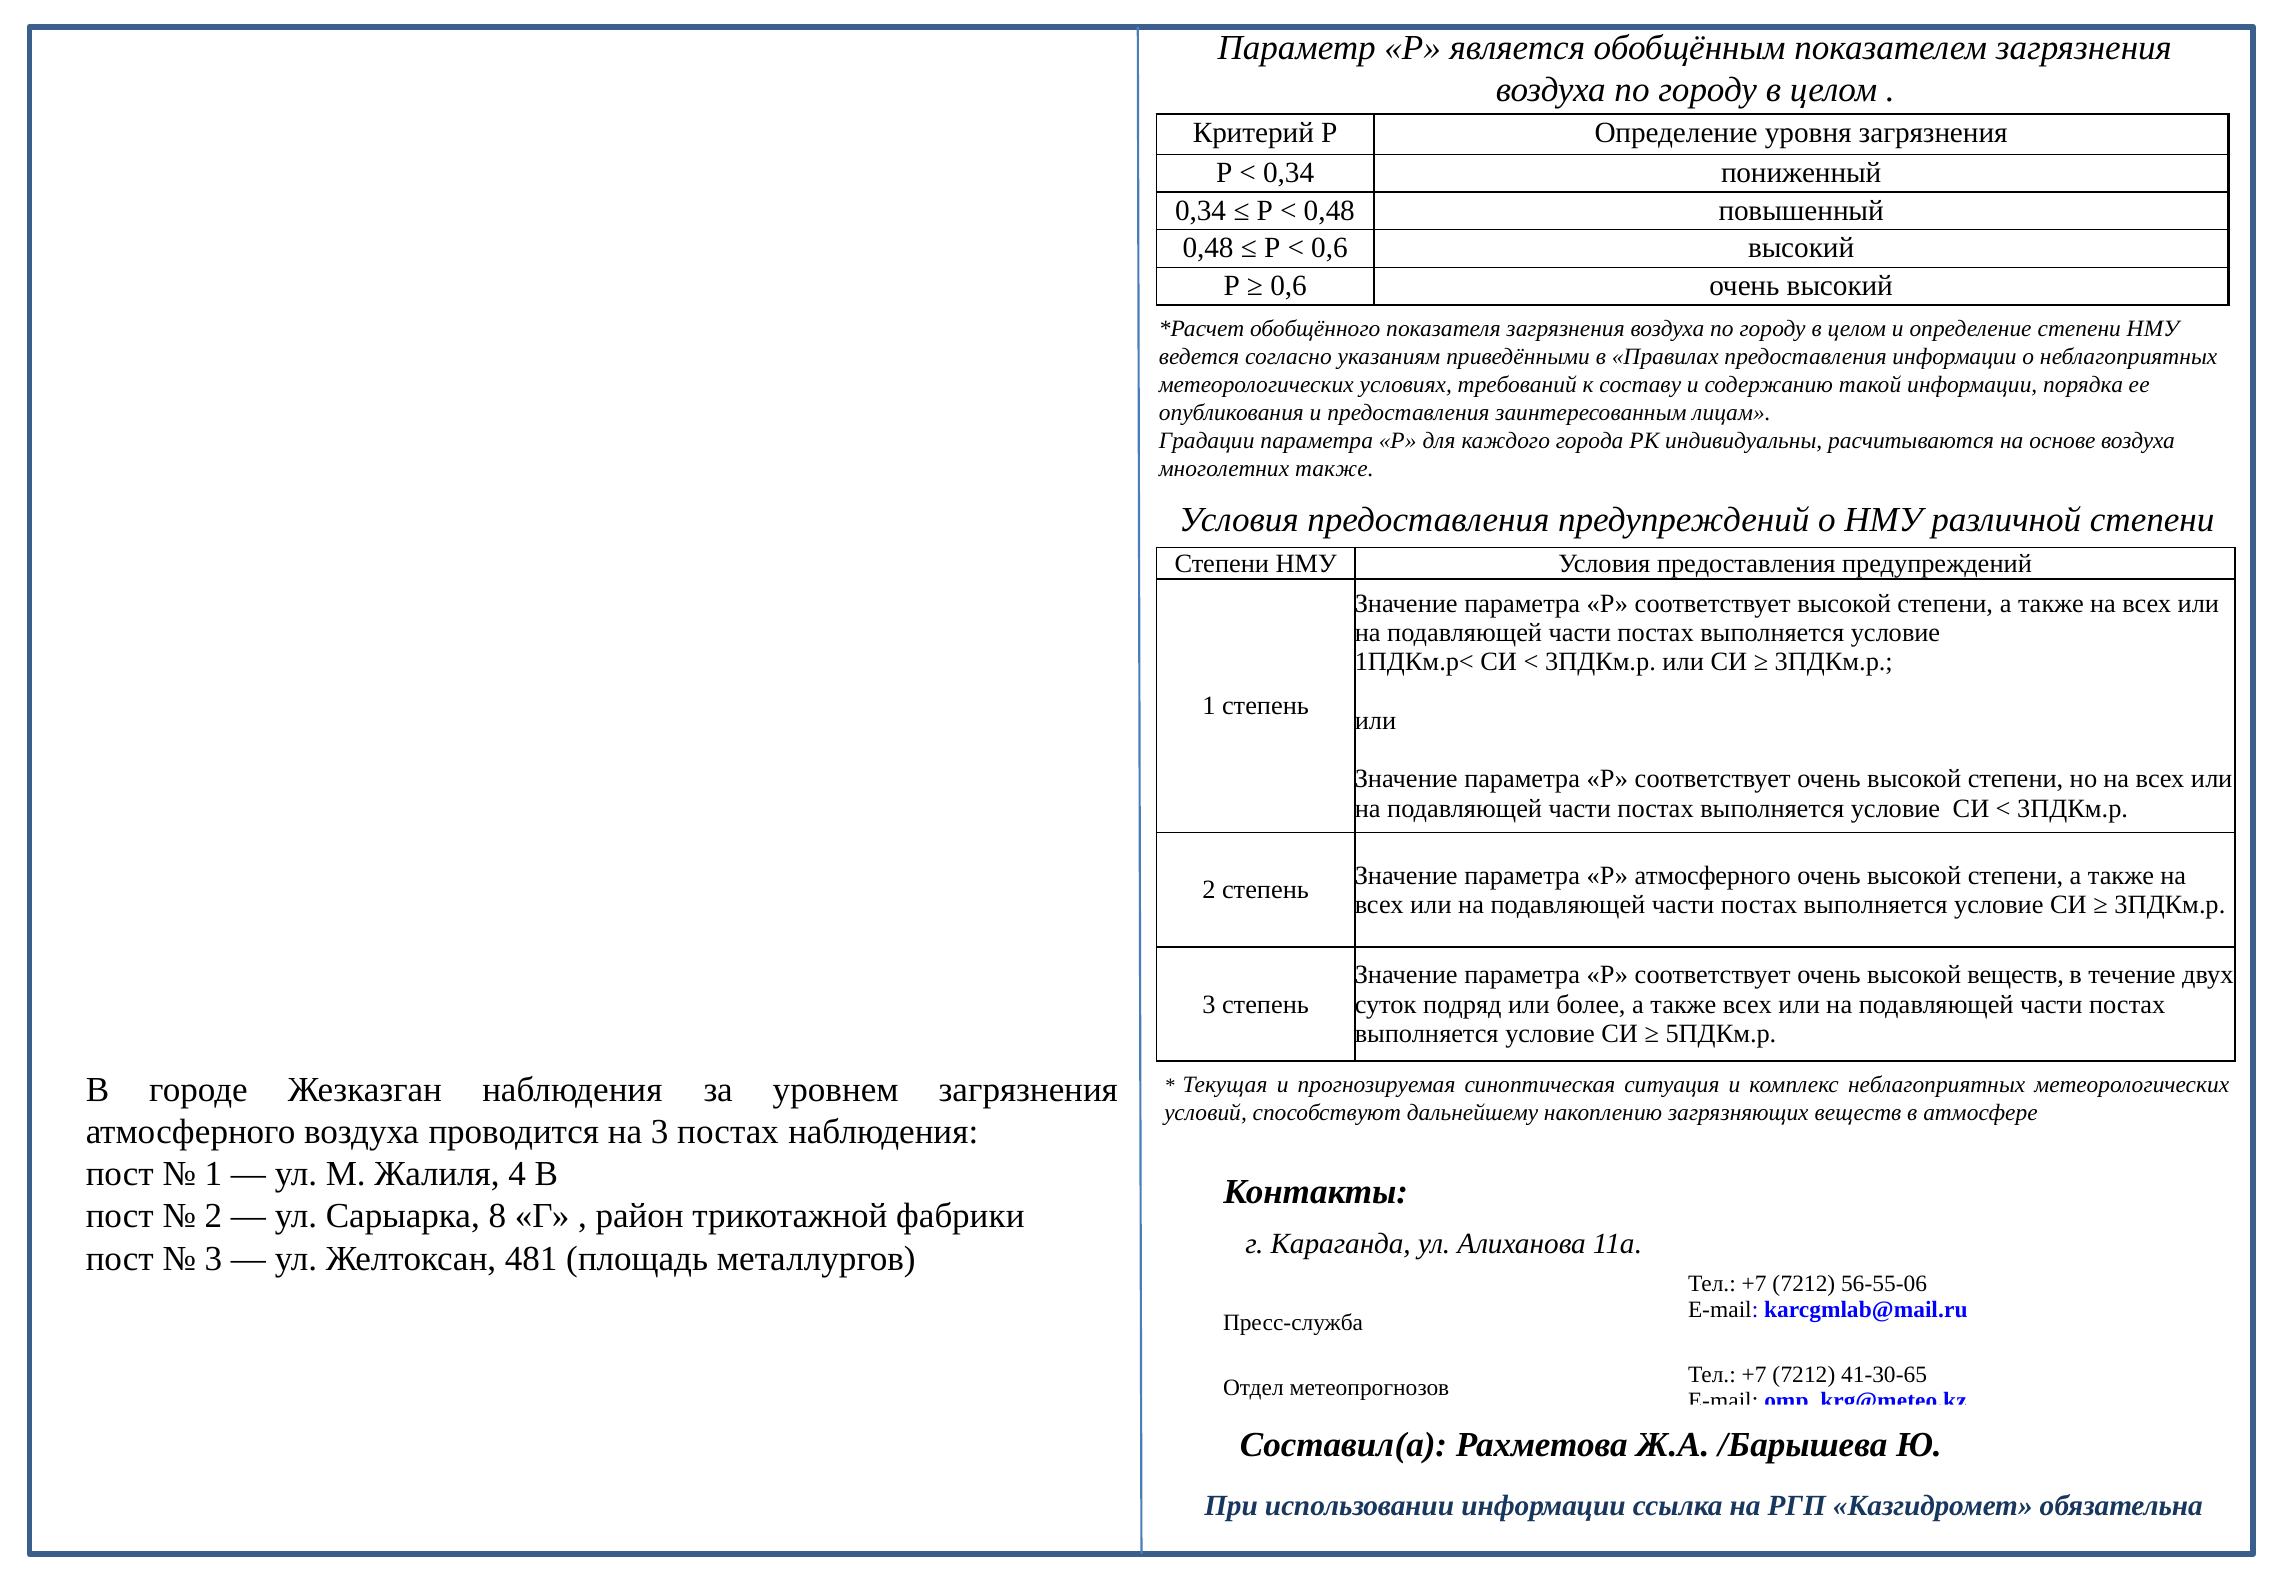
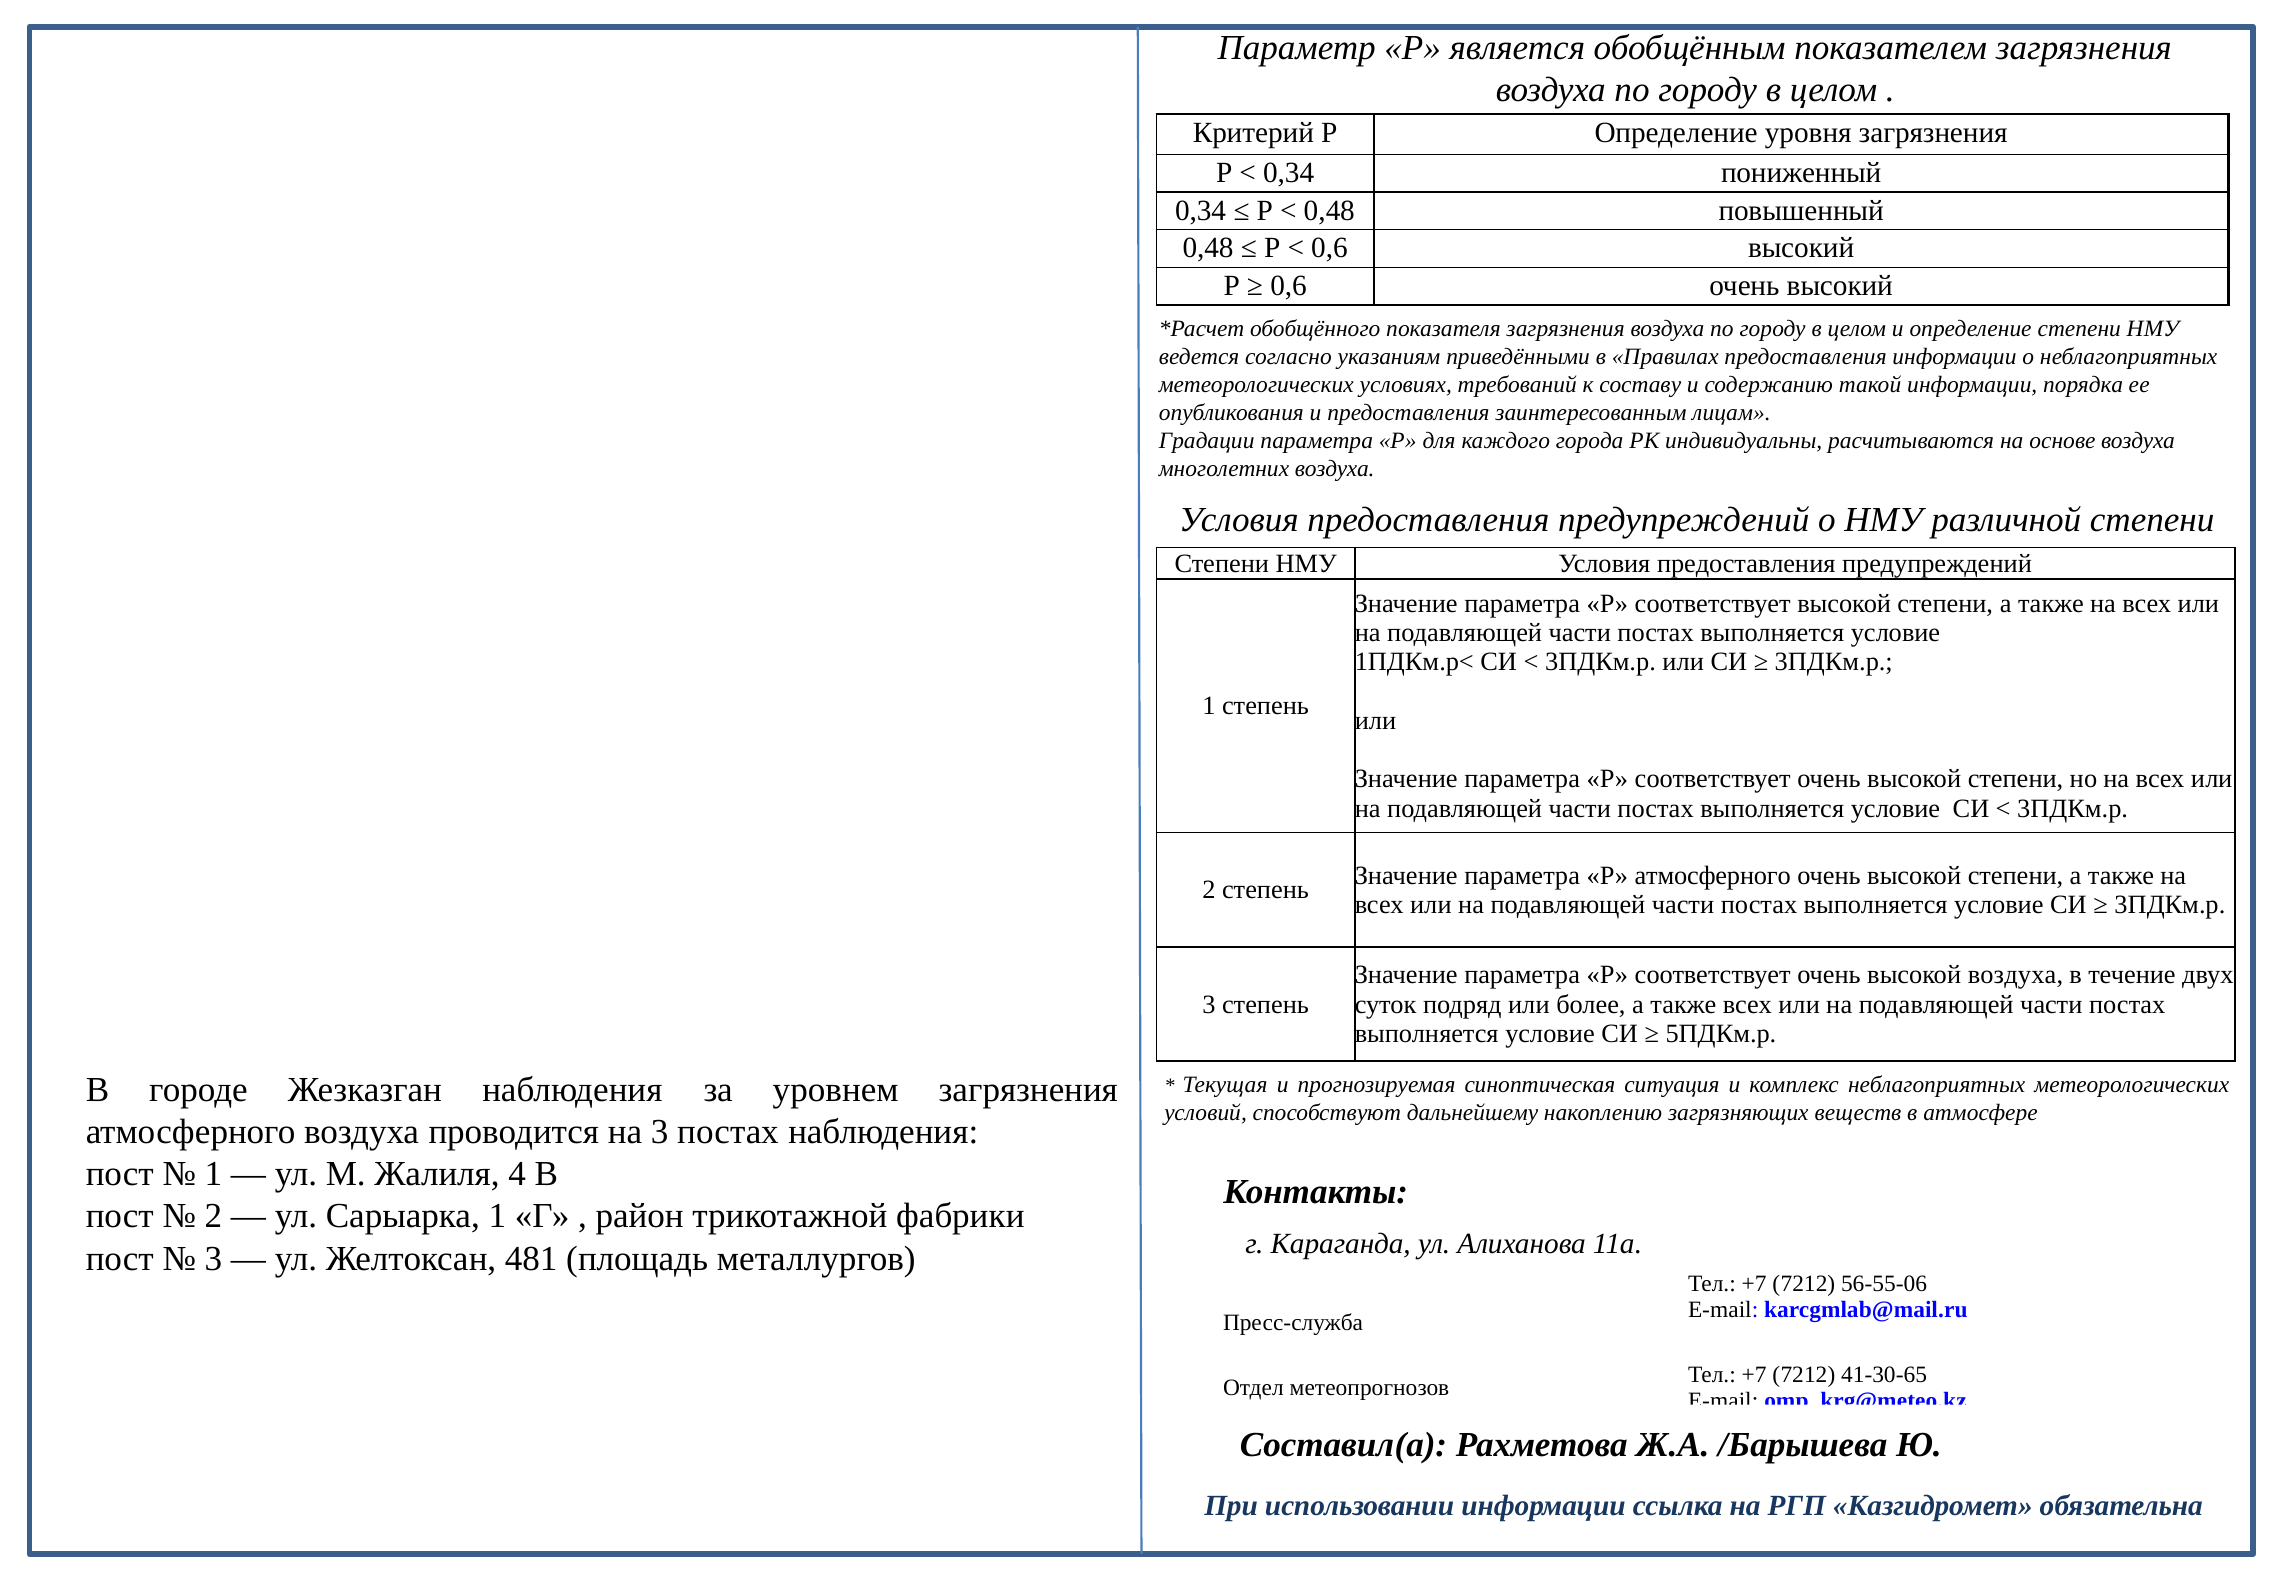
многолетних также: также -> воздуха (1335, 469)
высокой веществ: веществ -> воздуха (2015, 975)
Сарыарка 8: 8 -> 1 (497, 1216)
